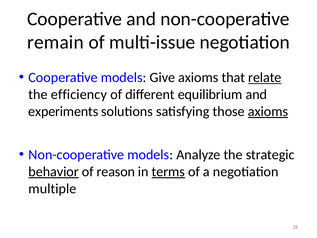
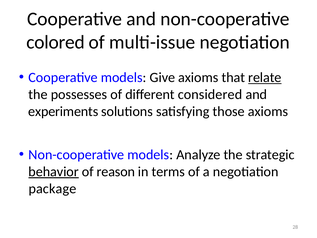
remain: remain -> colored (56, 42)
efficiency: efficiency -> possesses (79, 94)
equilibrium: equilibrium -> considered (210, 94)
axioms underline: present -> none (268, 111)
terms underline: present -> none (168, 172)
multiple: multiple -> package (52, 188)
